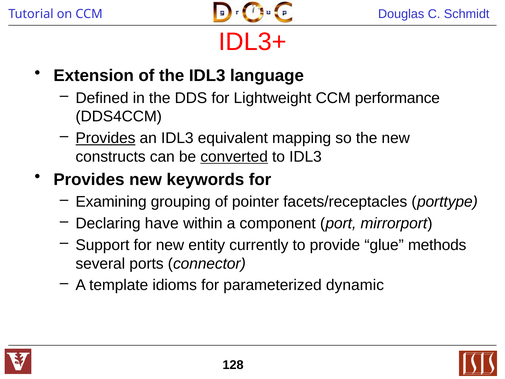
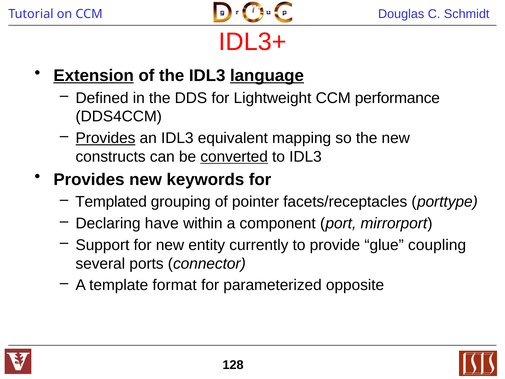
Extension underline: none -> present (94, 76)
language underline: none -> present (267, 76)
Examining: Examining -> Templated (111, 202)
methods: methods -> coupling (437, 245)
idioms: idioms -> format (175, 285)
dynamic: dynamic -> opposite (355, 285)
